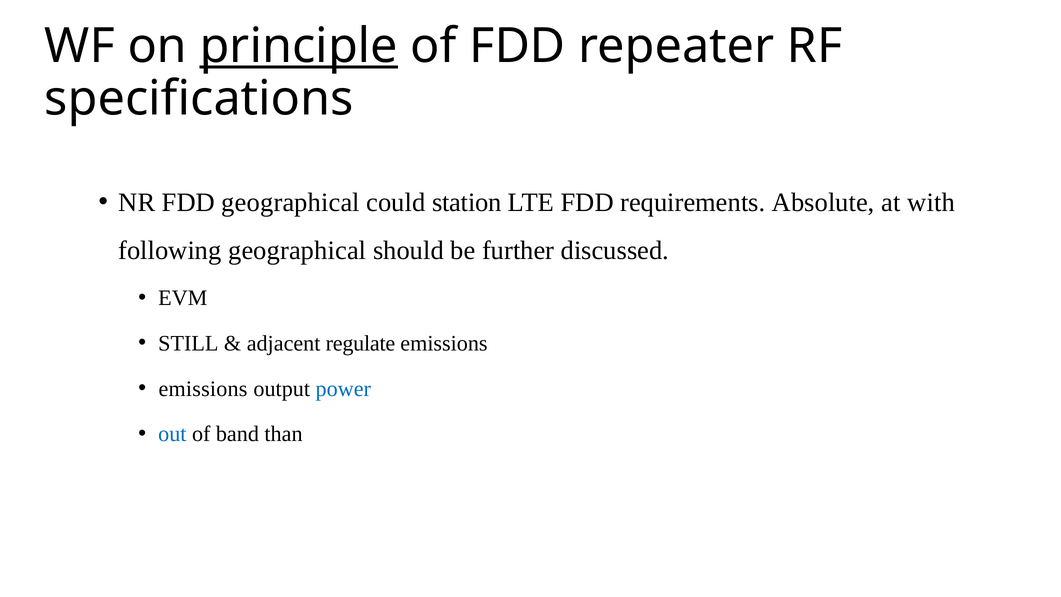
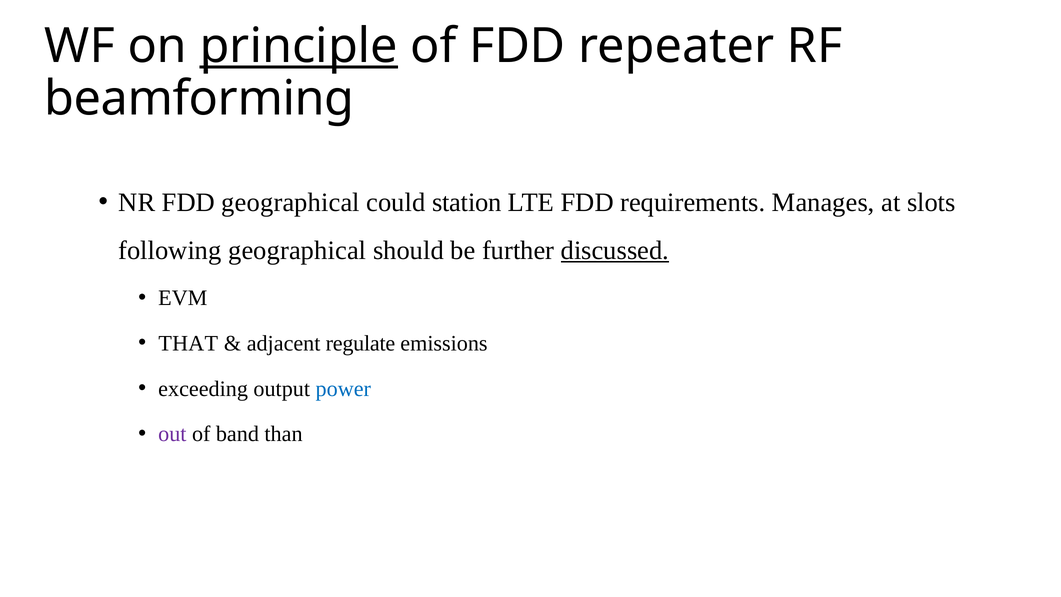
specifications: specifications -> beamforming (199, 99)
Absolute: Absolute -> Manages (823, 202)
with: with -> slots (931, 202)
discussed underline: none -> present (615, 250)
STILL: STILL -> THAT (188, 343)
emissions: emissions -> exceeding (203, 389)
out colour: blue -> purple (172, 434)
